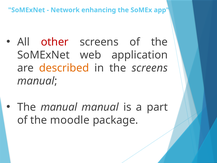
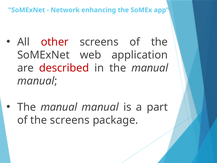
described colour: orange -> red (64, 68)
in the screens: screens -> manual (150, 68)
the moodle: moodle -> screens (70, 120)
